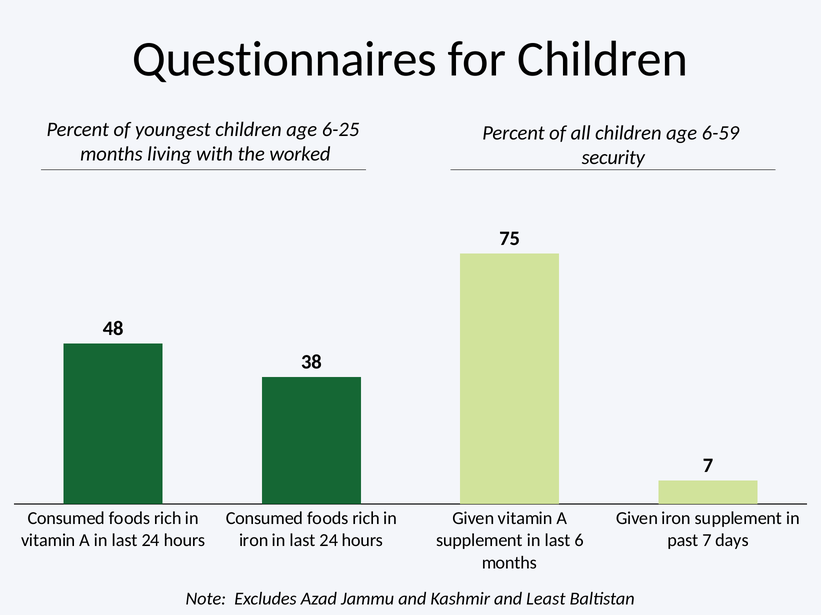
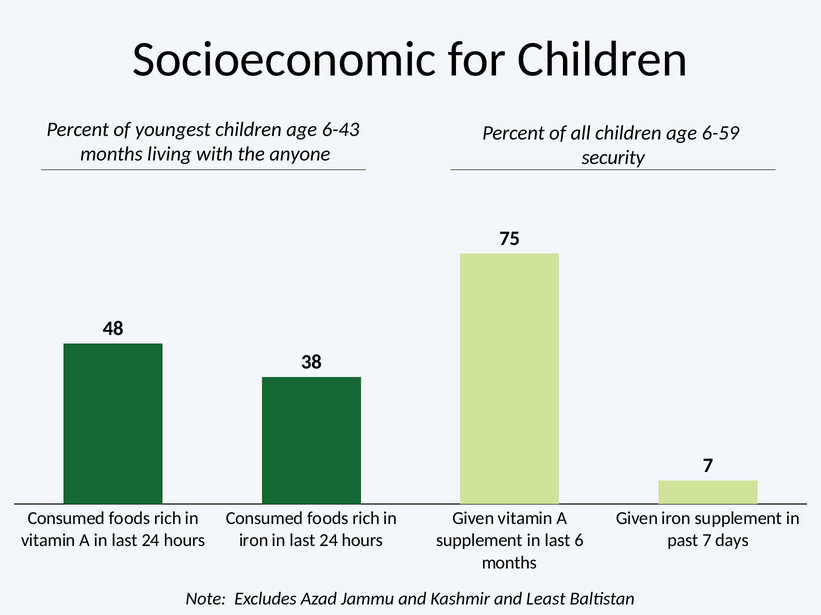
Questionnaires: Questionnaires -> Socioeconomic (284, 59)
6-25: 6-25 -> 6-43 (341, 130)
worked: worked -> anyone (300, 154)
